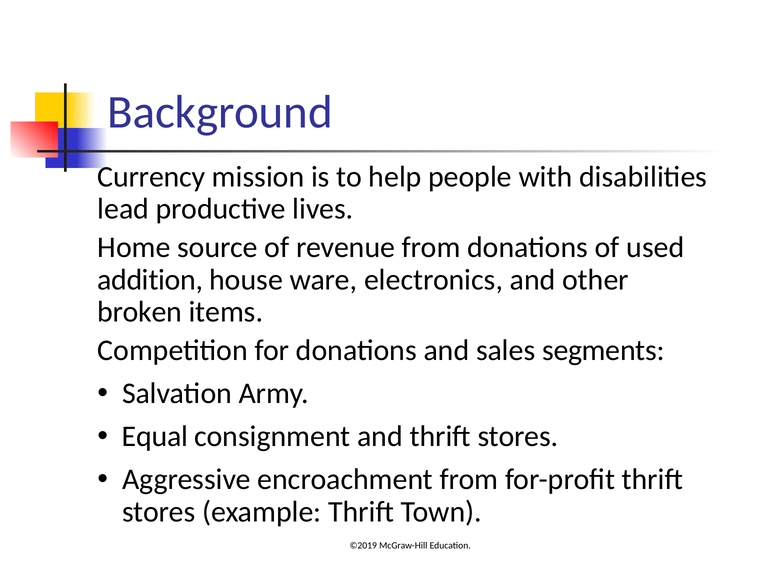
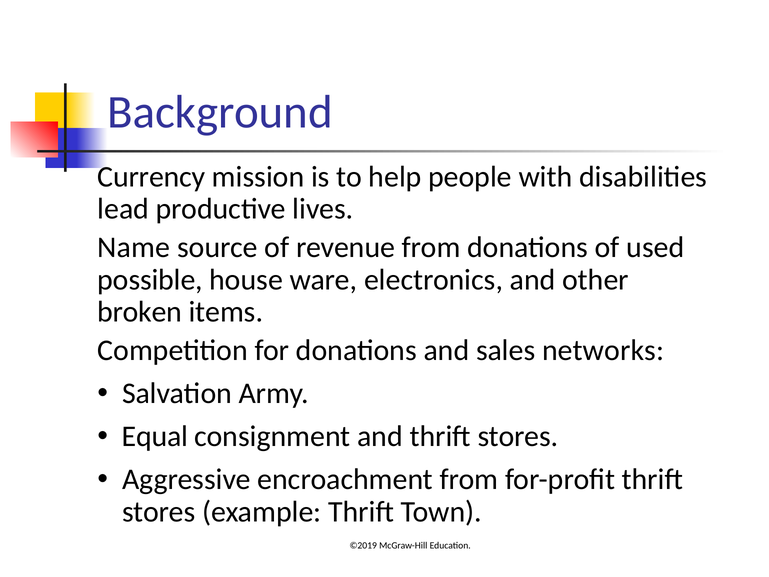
Home: Home -> Name (134, 247)
addition: addition -> possible (150, 280)
segments: segments -> networks (603, 350)
